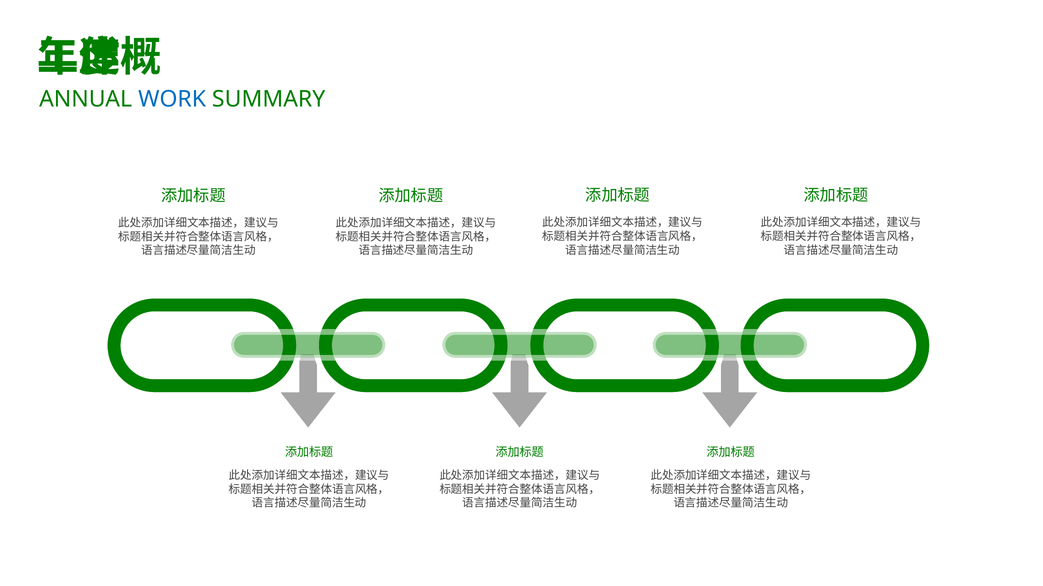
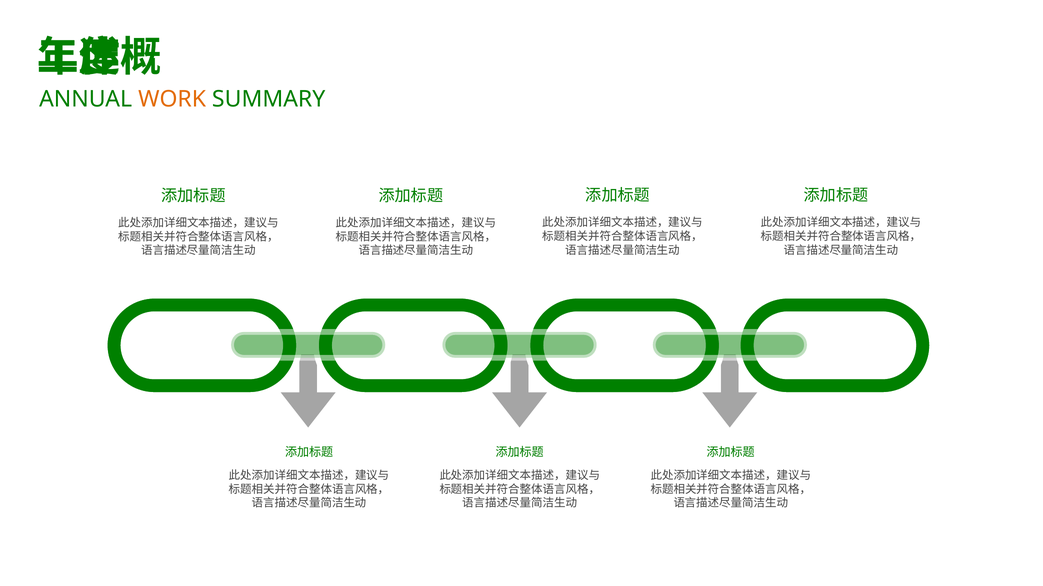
WORK colour: blue -> orange (172, 99)
